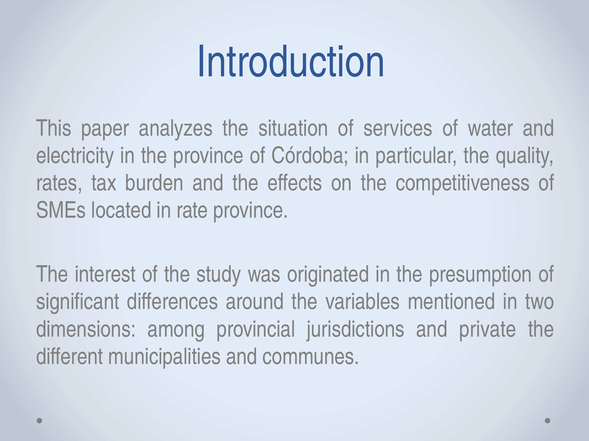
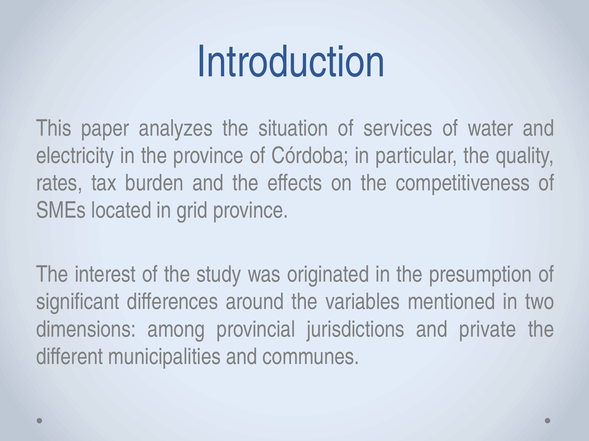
rate: rate -> grid (192, 211)
